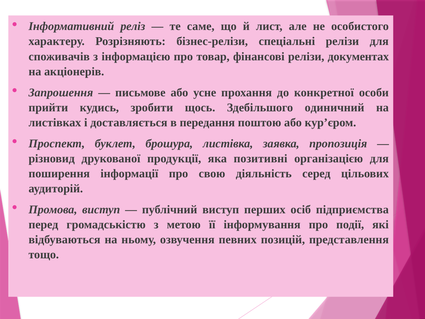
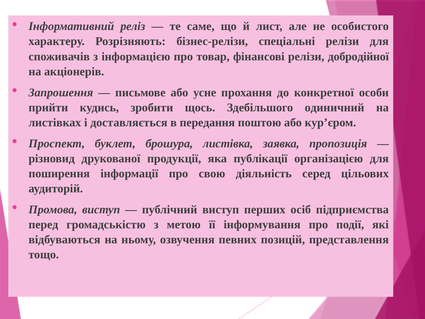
документах: документах -> добродійної (358, 56)
позитивні: позитивні -> публікації (261, 158)
